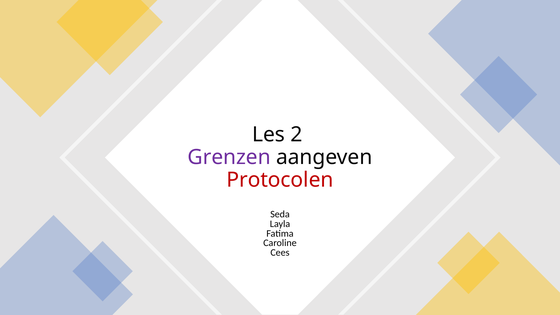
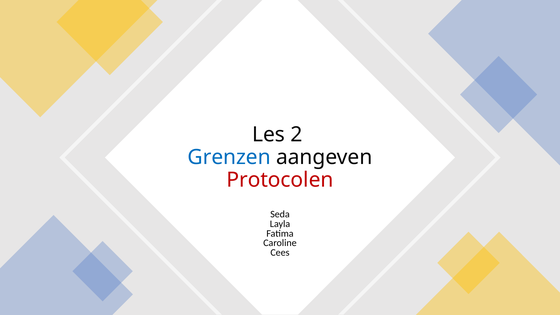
Grenzen colour: purple -> blue (229, 157)
